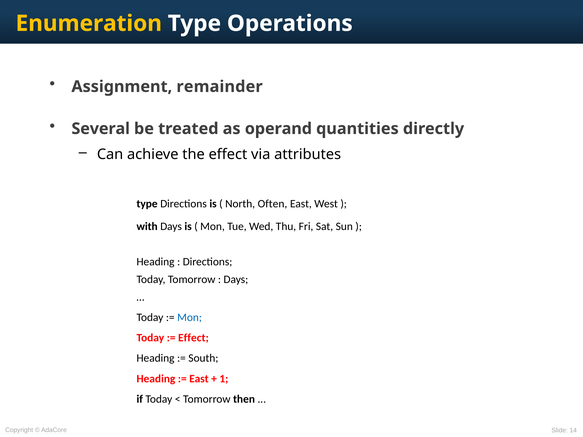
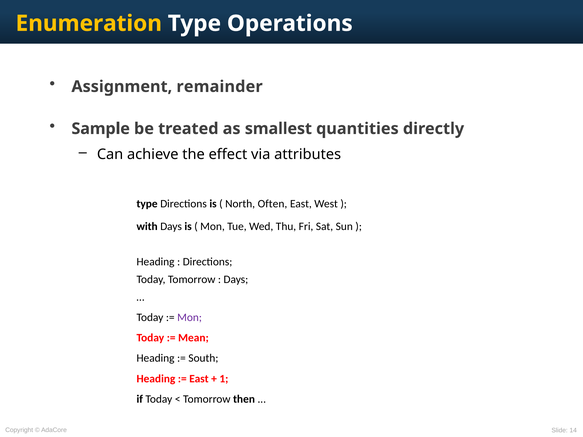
Several: Several -> Sample (101, 129)
operand: operand -> smallest (278, 129)
Mon colour: blue -> purple (190, 318)
Effect: Effect -> Mean (193, 338)
